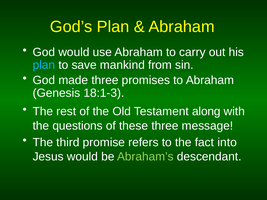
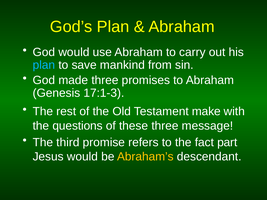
18:1-3: 18:1-3 -> 17:1-3 (104, 93)
along: along -> make (206, 112)
into: into -> part (227, 142)
Abraham’s colour: light green -> yellow (145, 157)
